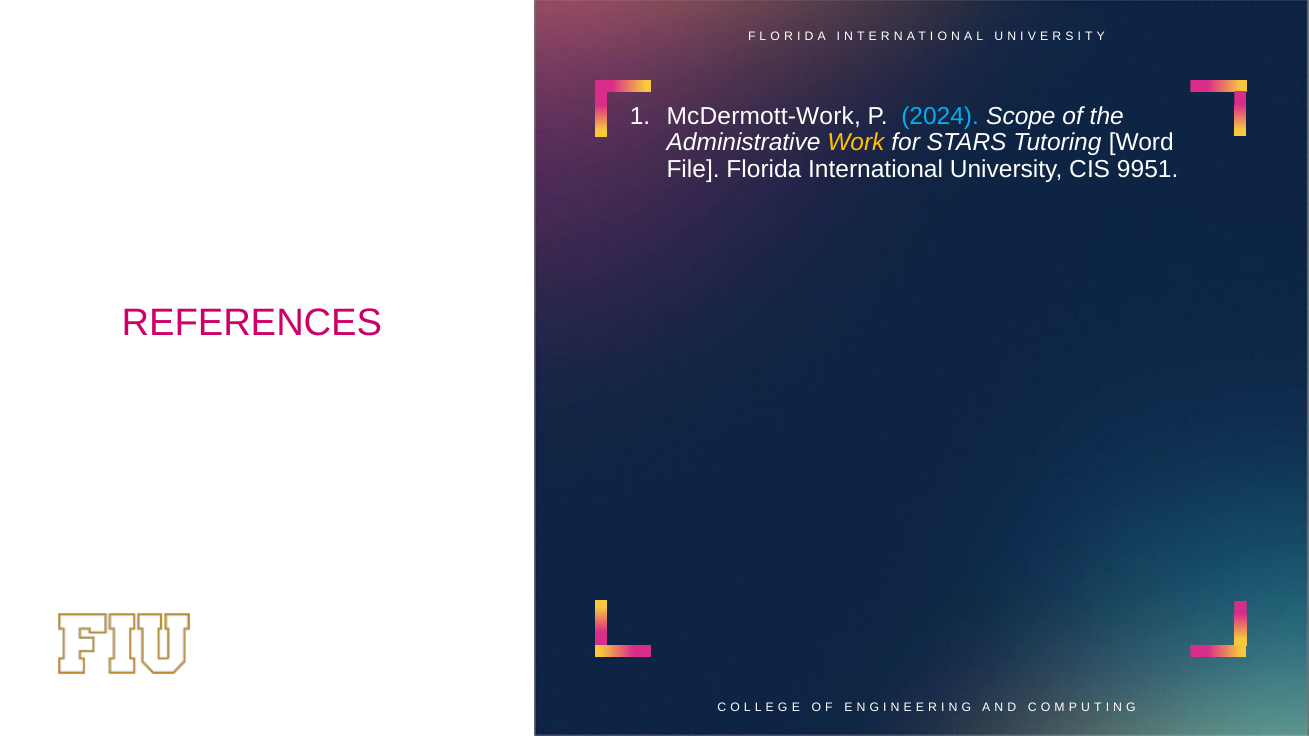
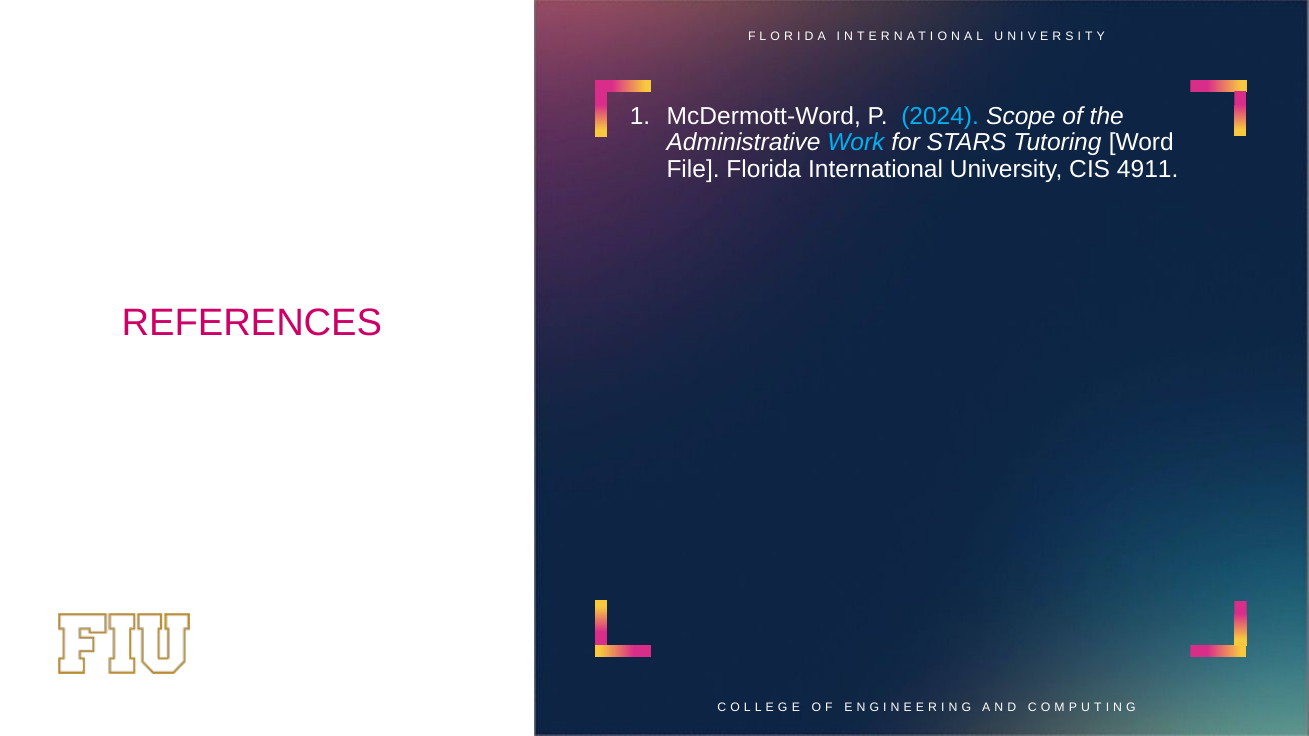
McDermott-Work: McDermott-Work -> McDermott-Word (764, 116)
Work colour: yellow -> light blue (856, 143)
9951: 9951 -> 4911 (1148, 169)
